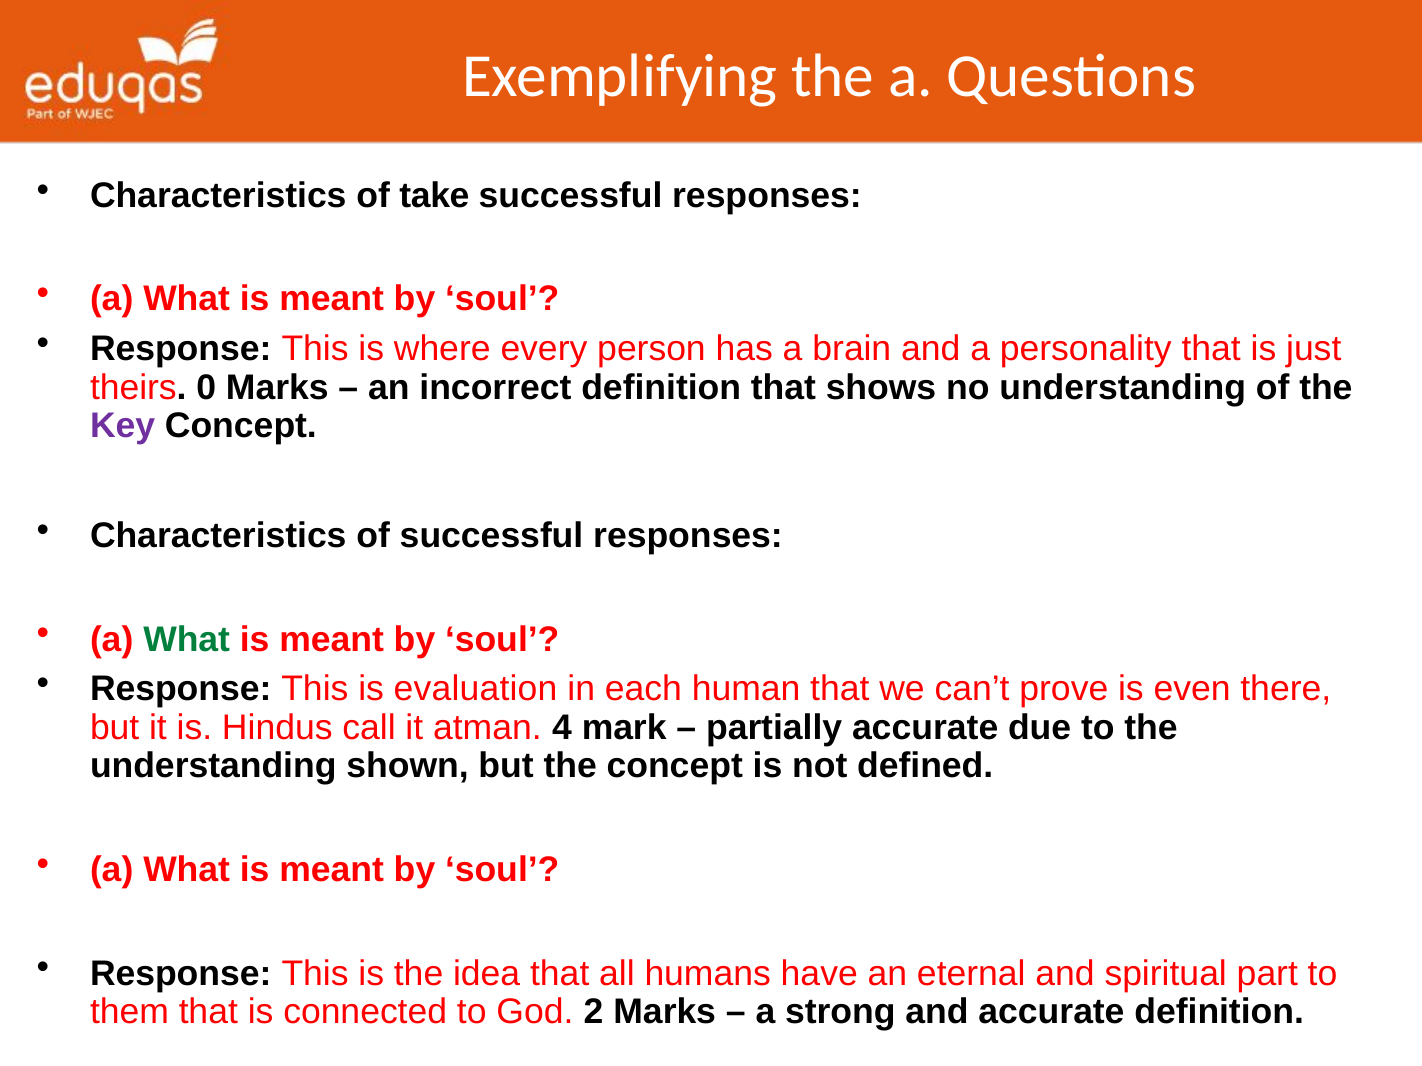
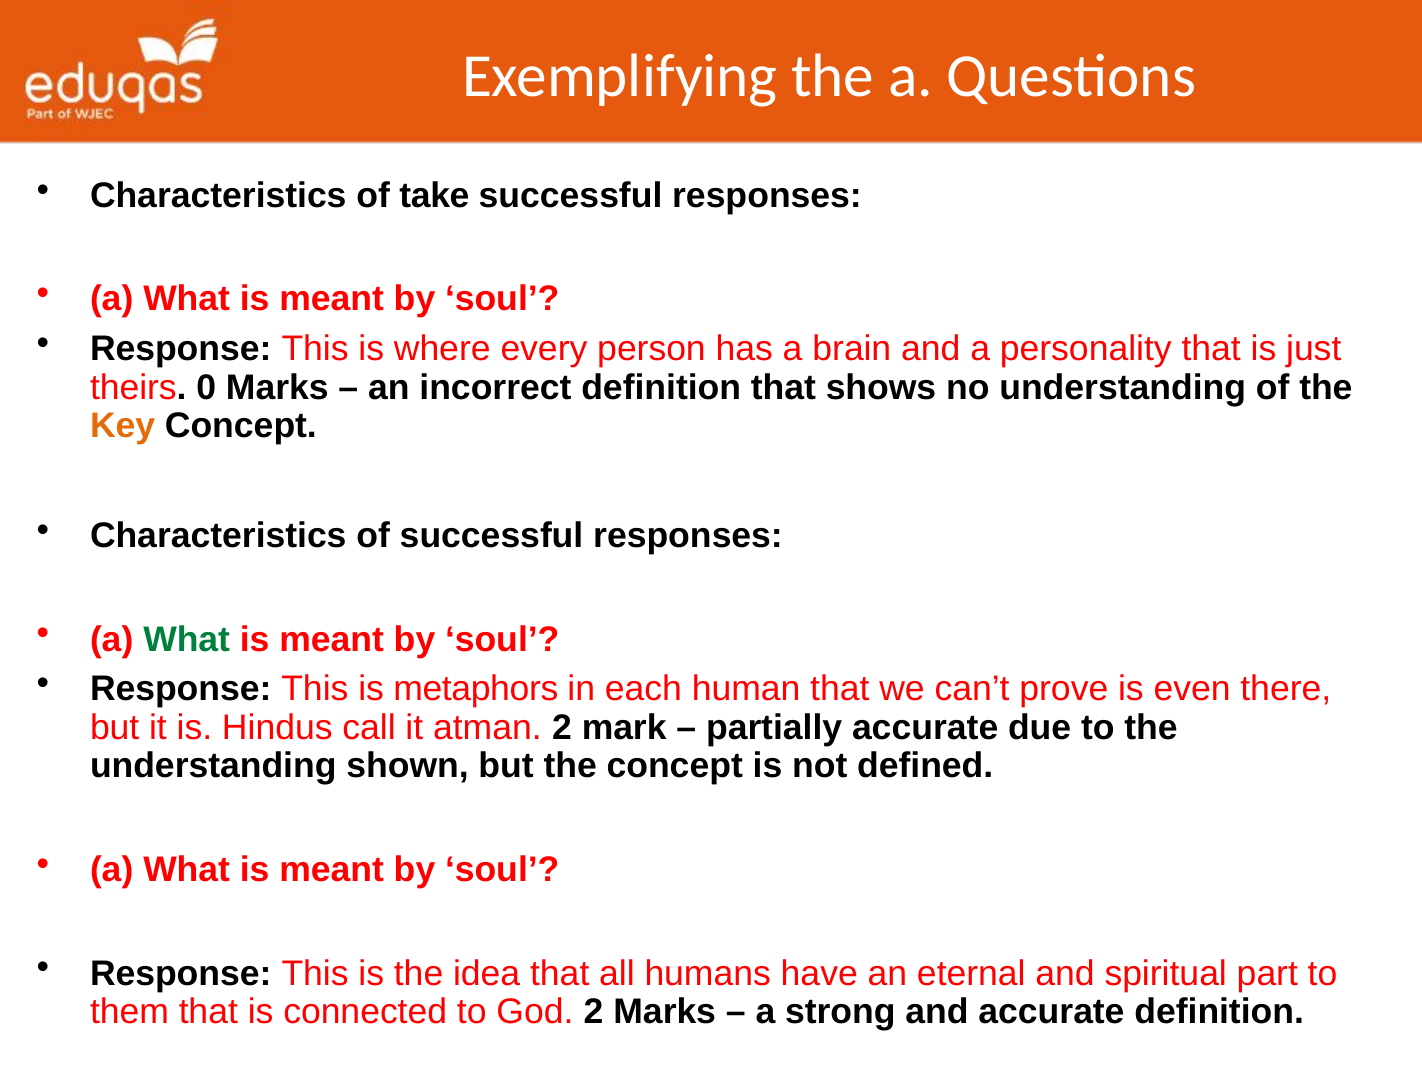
Key colour: purple -> orange (123, 426)
evaluation: evaluation -> metaphors (476, 689)
atman 4: 4 -> 2 (562, 728)
